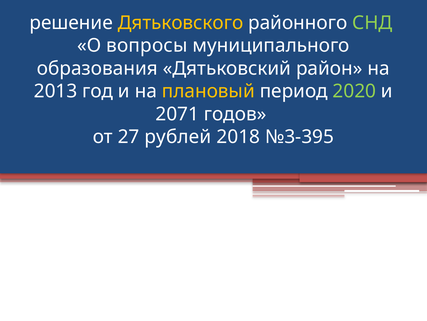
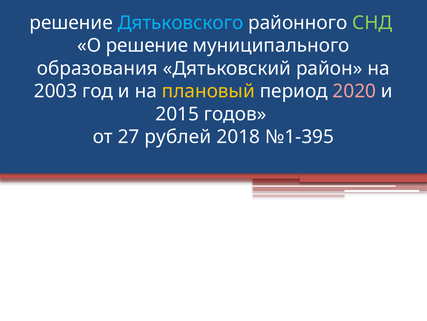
Дятьковского colour: yellow -> light blue (181, 23)
О вопросы: вопросы -> решение (147, 46)
2013: 2013 -> 2003 (56, 91)
2020 colour: light green -> pink (354, 91)
2071: 2071 -> 2015 (177, 114)
№3-395: №3-395 -> №1-395 (299, 137)
